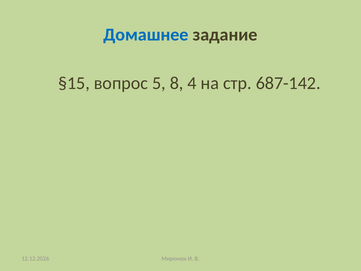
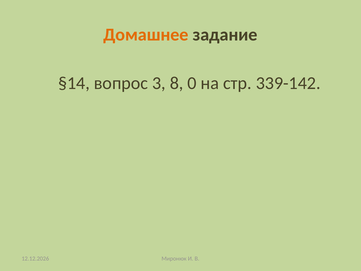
Домашнее colour: blue -> orange (146, 35)
§15: §15 -> §14 (74, 83)
5: 5 -> 3 (159, 83)
4: 4 -> 0 (192, 83)
687-142: 687-142 -> 339-142 (288, 83)
